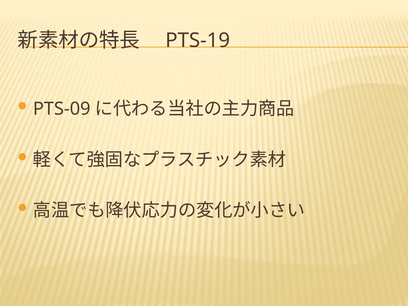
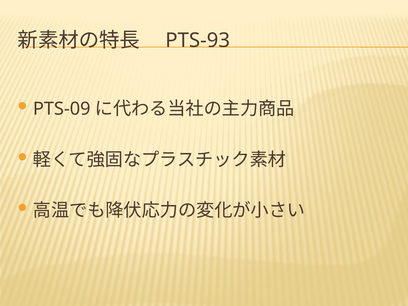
PTS-19: PTS-19 -> PTS-93 (198, 41)
